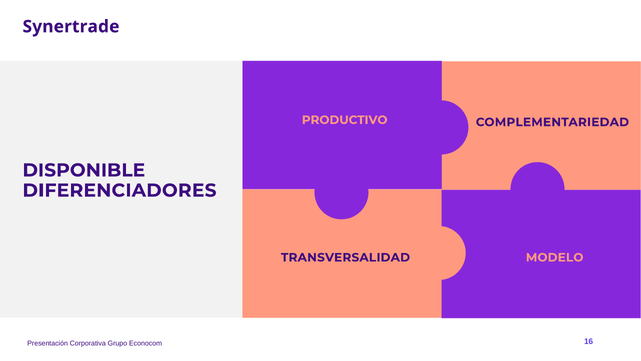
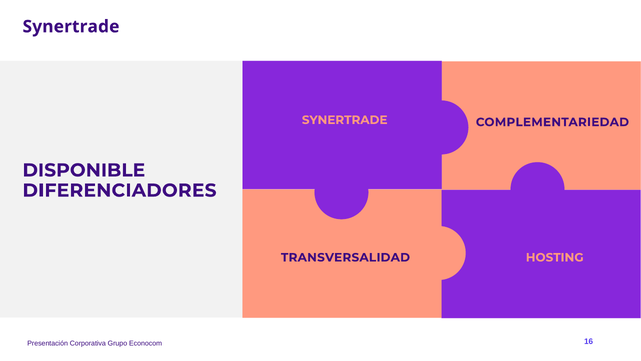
PRODUCTIVO: PRODUCTIVO -> SYNERTRADE (345, 120)
MODELO: MODELO -> HOSTING (555, 257)
